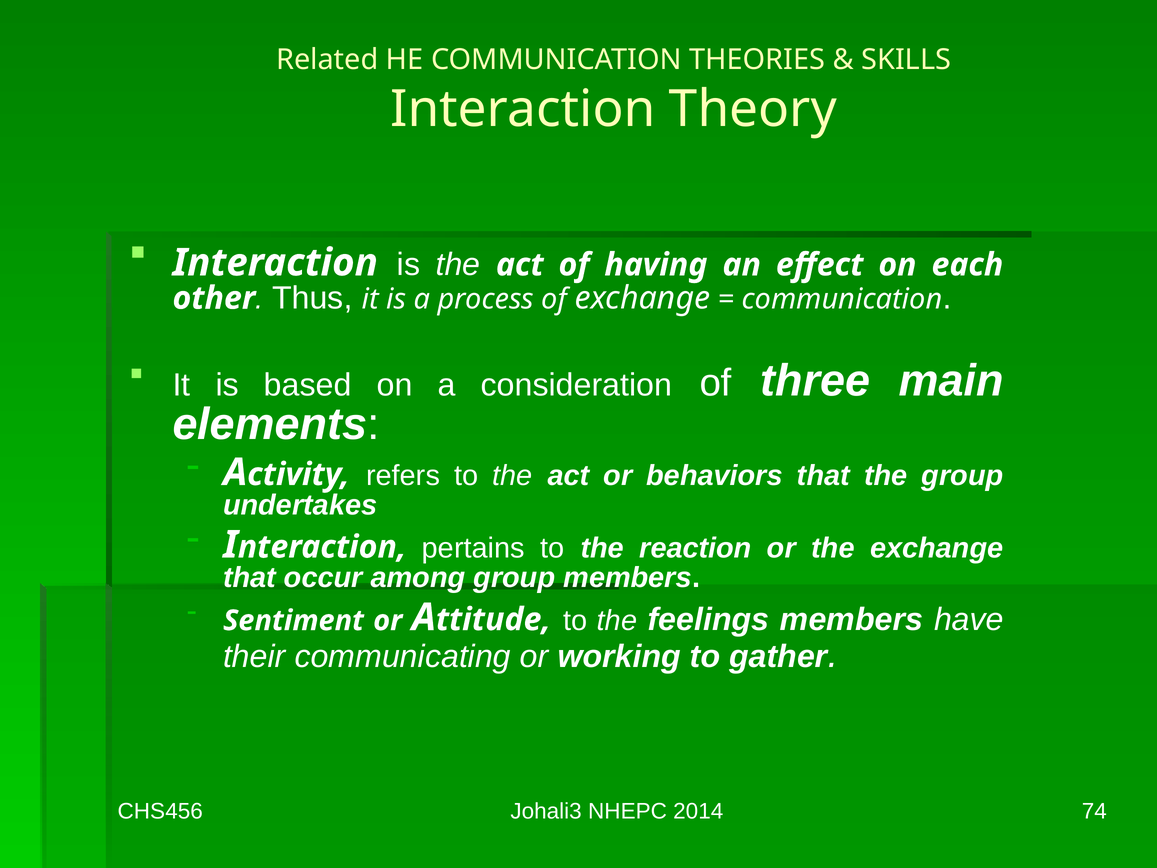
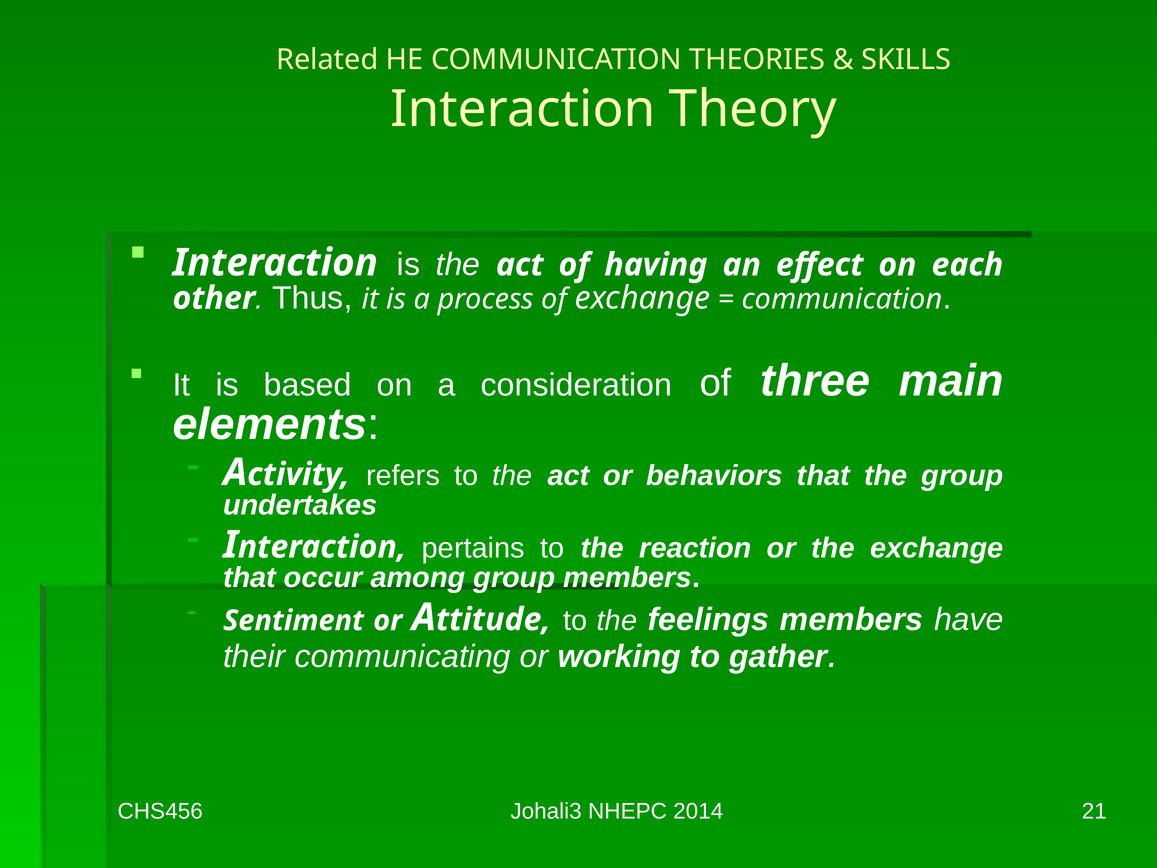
74: 74 -> 21 (1094, 811)
